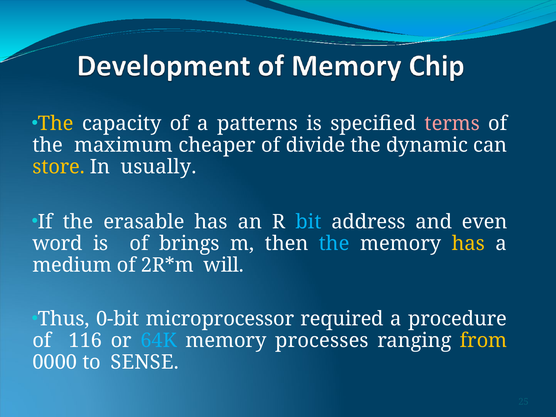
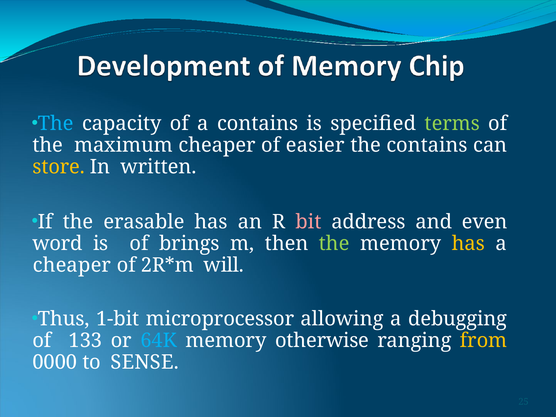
The colour: yellow -> light blue (56, 123)
a patterns: patterns -> contains (258, 123)
terms colour: pink -> light green (452, 123)
divide: divide -> easier (315, 145)
the dynamic: dynamic -> contains (427, 145)
usually: usually -> written (159, 167)
bit colour: light blue -> pink (309, 222)
the colour: light blue -> light green (334, 243)
medium: medium -> cheaper (72, 265)
0-bit: 0-bit -> 1-bit (118, 319)
required: required -> allowing (342, 319)
procedure: procedure -> debugging (458, 319)
116: 116 -> 133 (85, 340)
processes: processes -> otherwise (322, 340)
